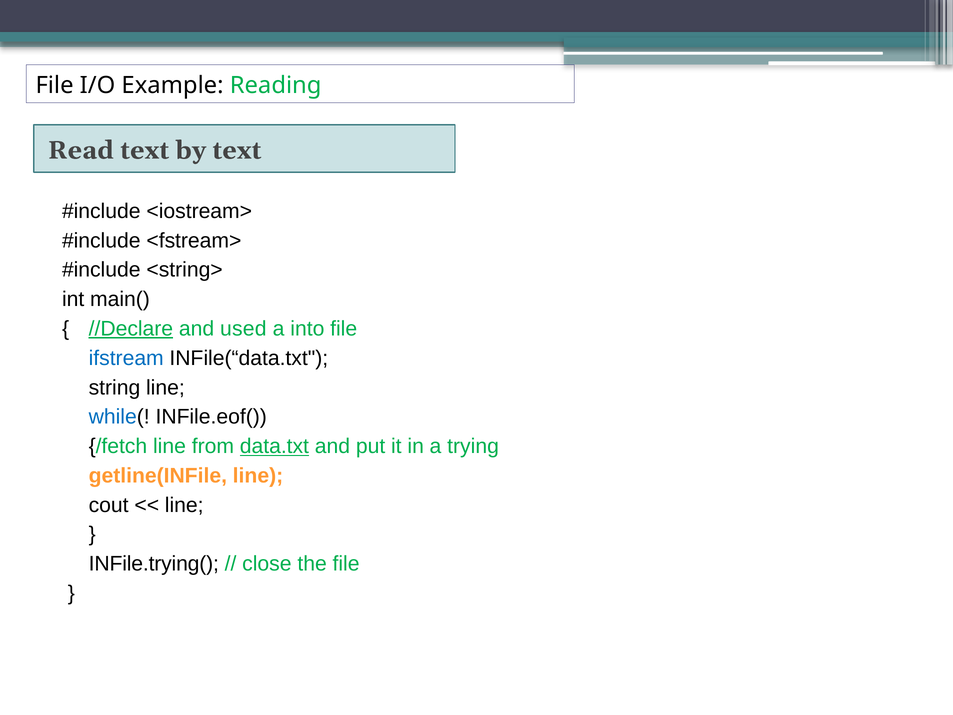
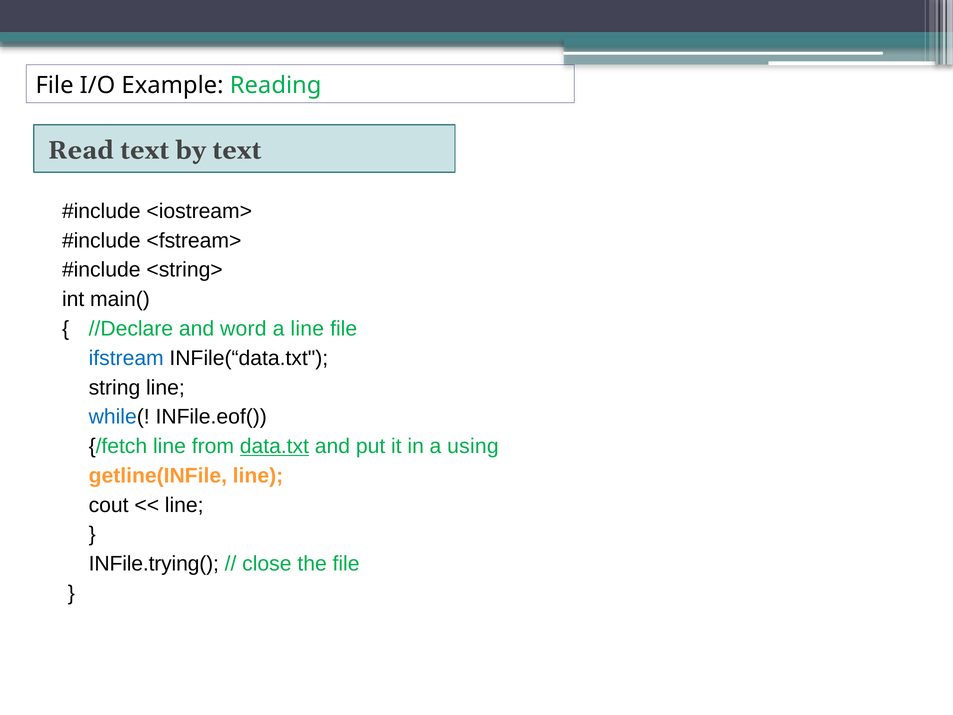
//Declare underline: present -> none (131, 329)
used: used -> word (243, 329)
a into: into -> line (307, 329)
trying: trying -> using (473, 446)
